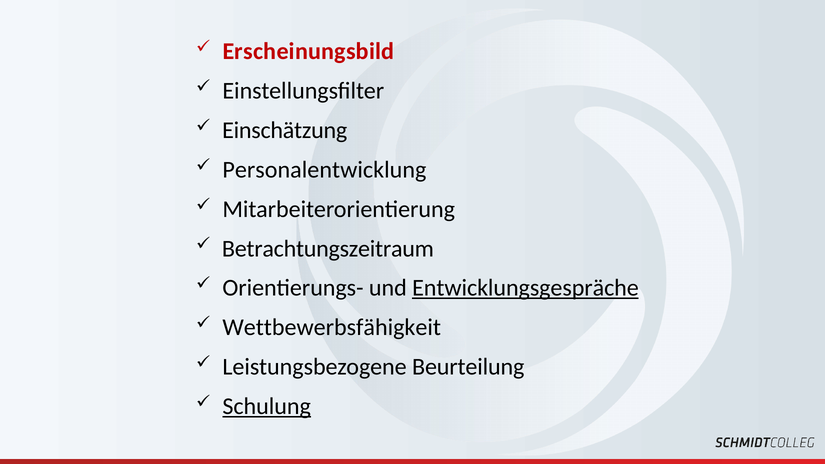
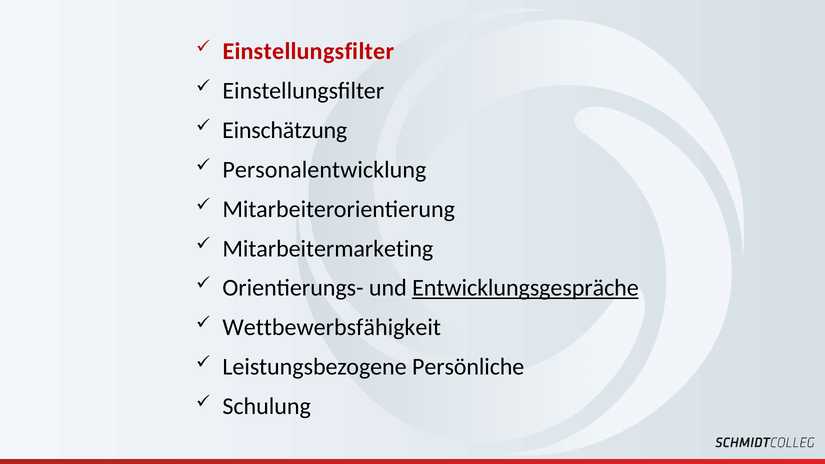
Erscheinungsbild: Erscheinungsbild -> Einstellungsfilter (308, 51)
Betrachtungszeitraum: Betrachtungszeitraum -> Mitarbeitermarketing (328, 249)
Beurteilung: Beurteilung -> Persönliche (468, 367)
Schulung underline: present -> none (267, 406)
